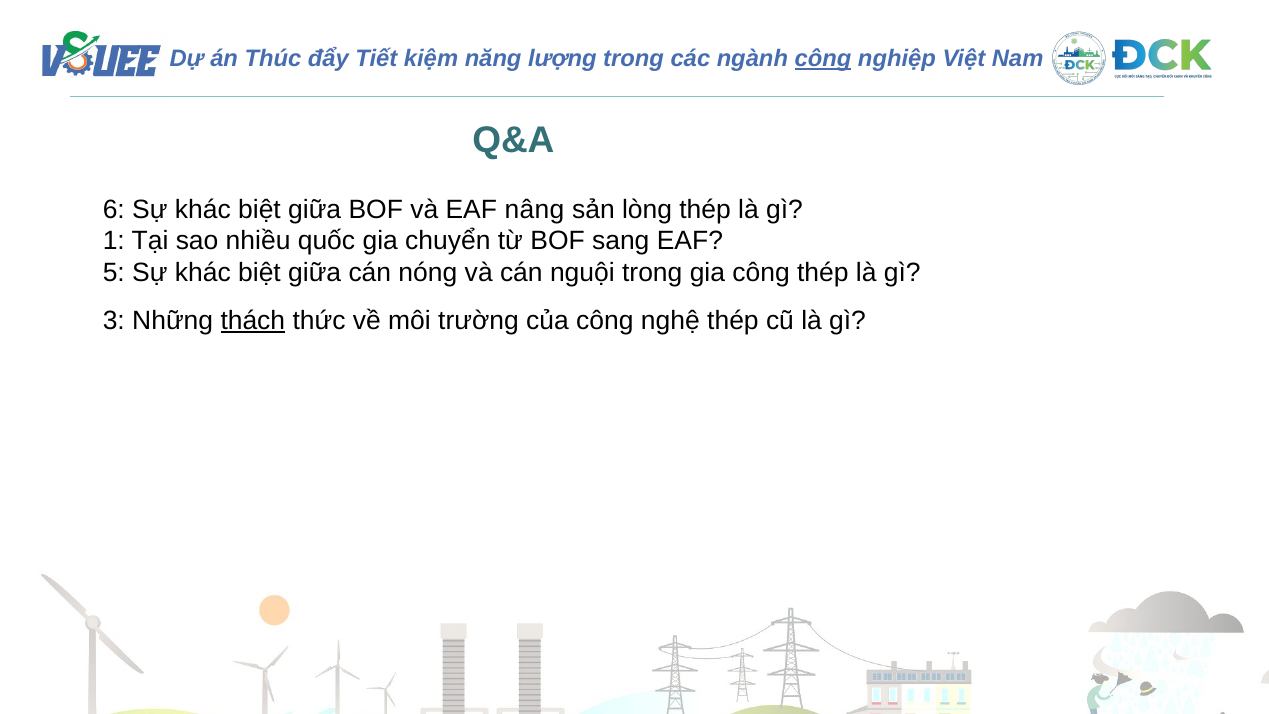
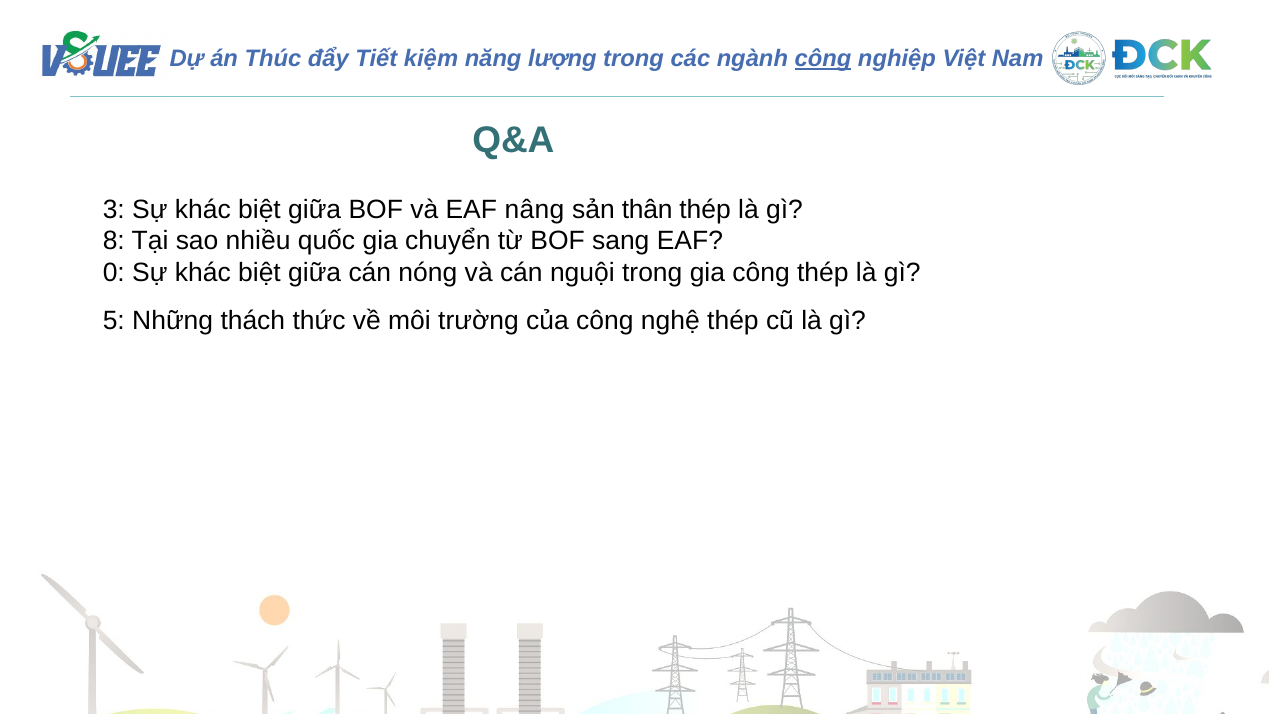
6: 6 -> 3 (114, 209)
lòng: lòng -> thân (647, 209)
1: 1 -> 8 (114, 241)
5: 5 -> 0 (114, 273)
3: 3 -> 5 (114, 320)
thách underline: present -> none (253, 320)
